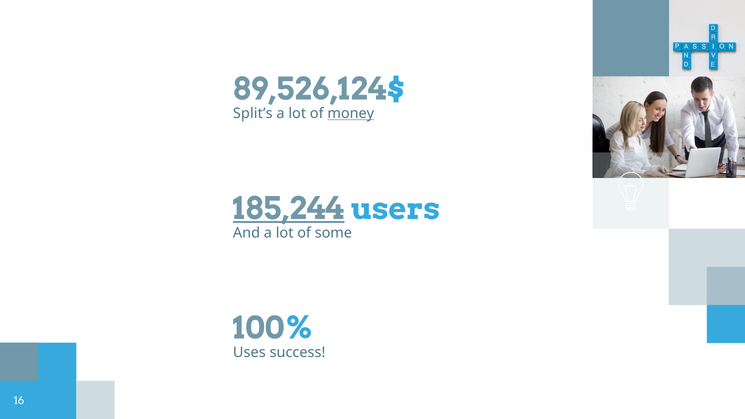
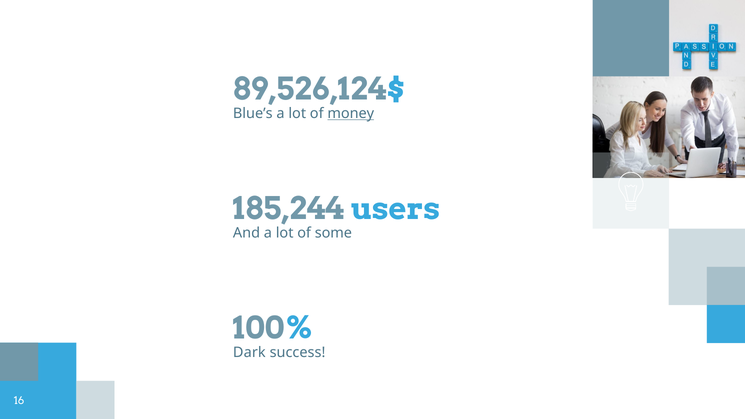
Split’s: Split’s -> Blue’s (253, 114)
185,244 underline: present -> none (289, 209)
Uses: Uses -> Dark (249, 353)
